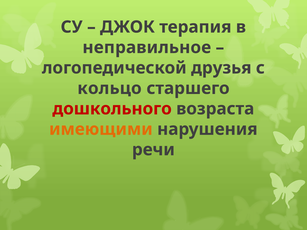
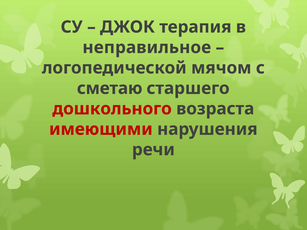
друзья: друзья -> мячом (221, 68)
кольцо: кольцо -> сметаю (110, 88)
имеющими colour: orange -> red (101, 129)
